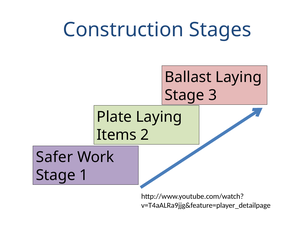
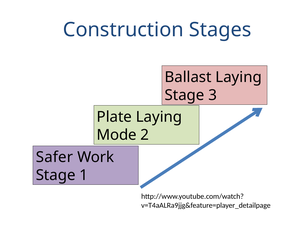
Items: Items -> Mode (117, 135)
